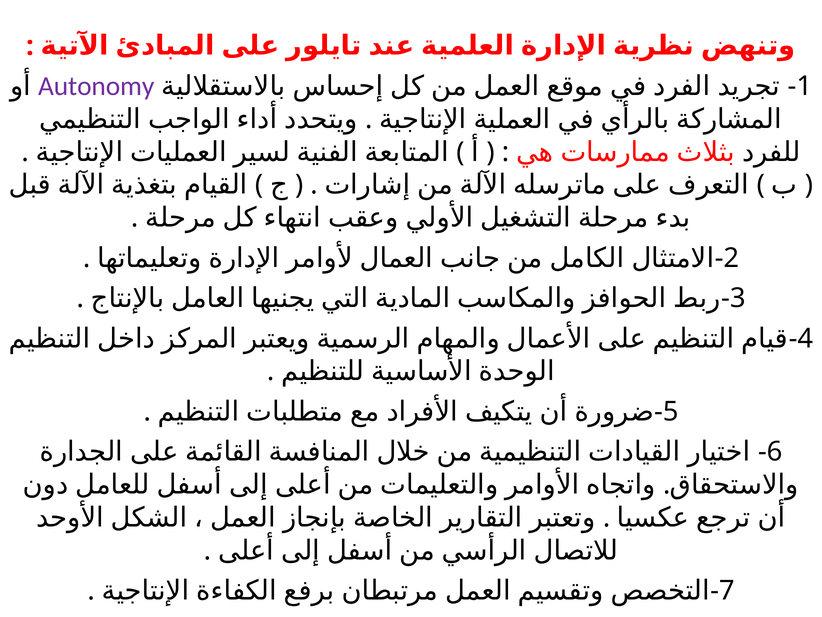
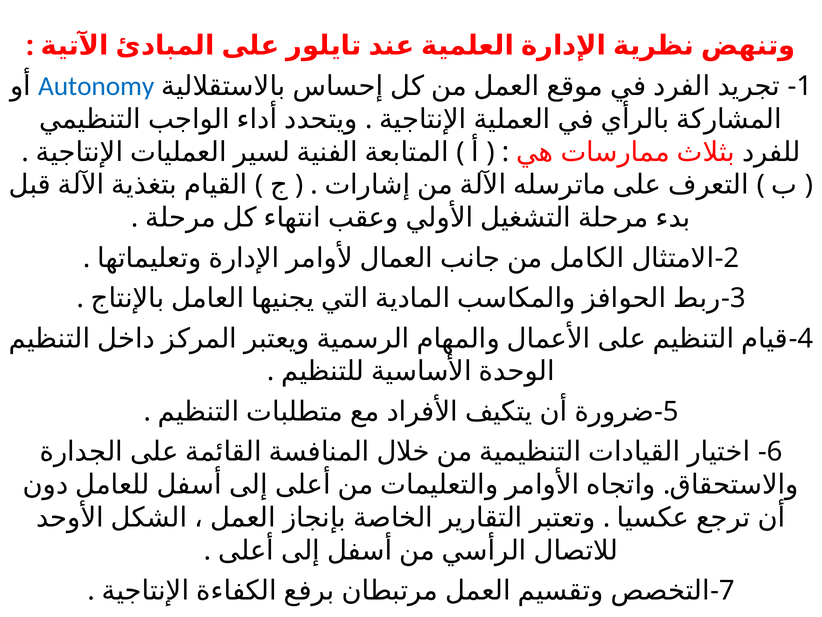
Autonomy colour: purple -> blue (96, 86)
